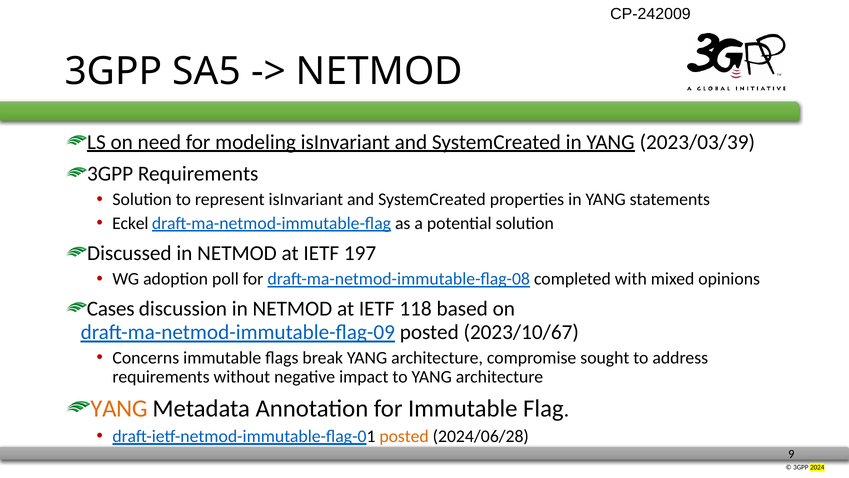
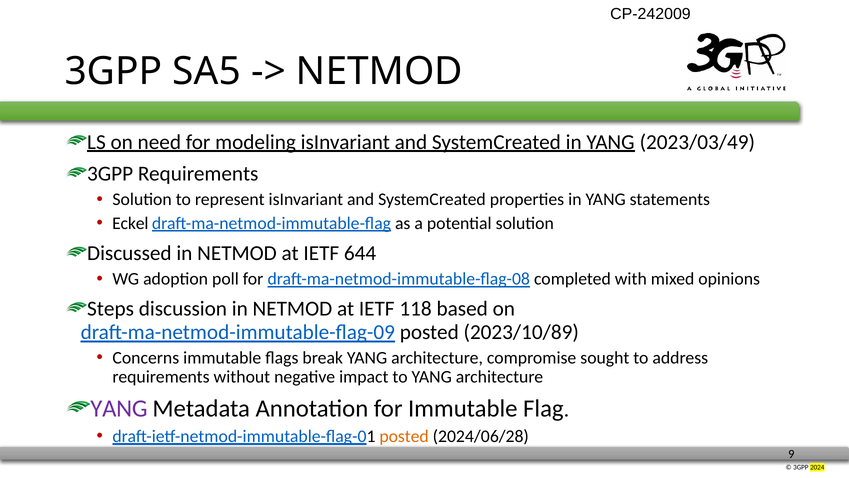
2023/03/39: 2023/03/39 -> 2023/03/49 (697, 142)
197: 197 -> 644 (360, 253)
Cases: Cases -> Steps (111, 309)
2023/10/67: 2023/10/67 -> 2023/10/89 (521, 332)
YANG colour: orange -> purple (119, 408)
